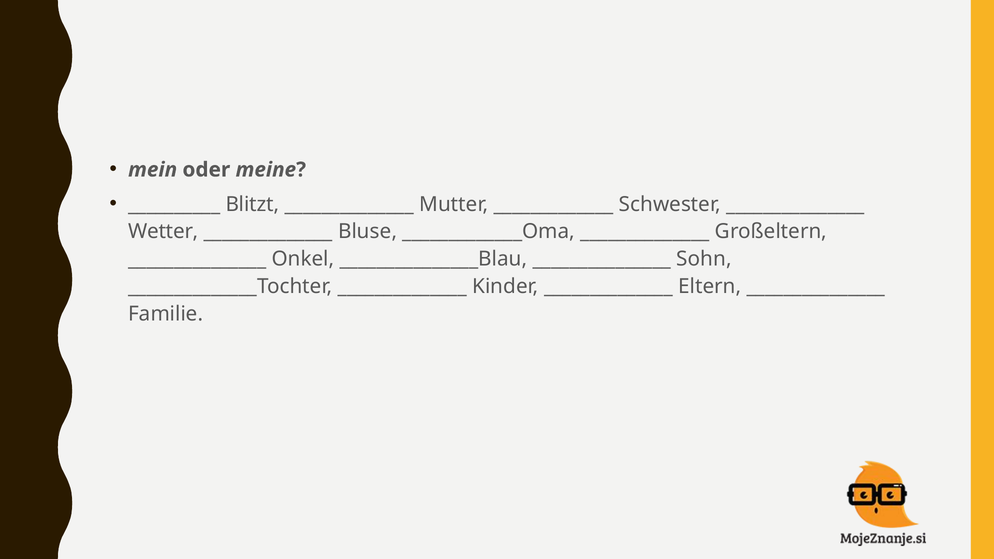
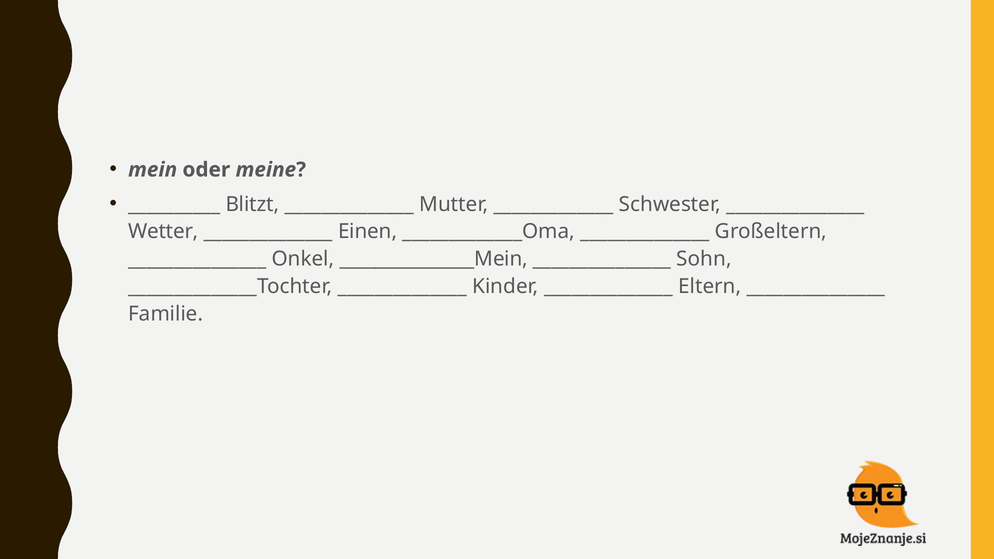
Bluse: Bluse -> Einen (368, 232)
_______________Blau: _______________Blau -> _______________Mein (434, 259)
